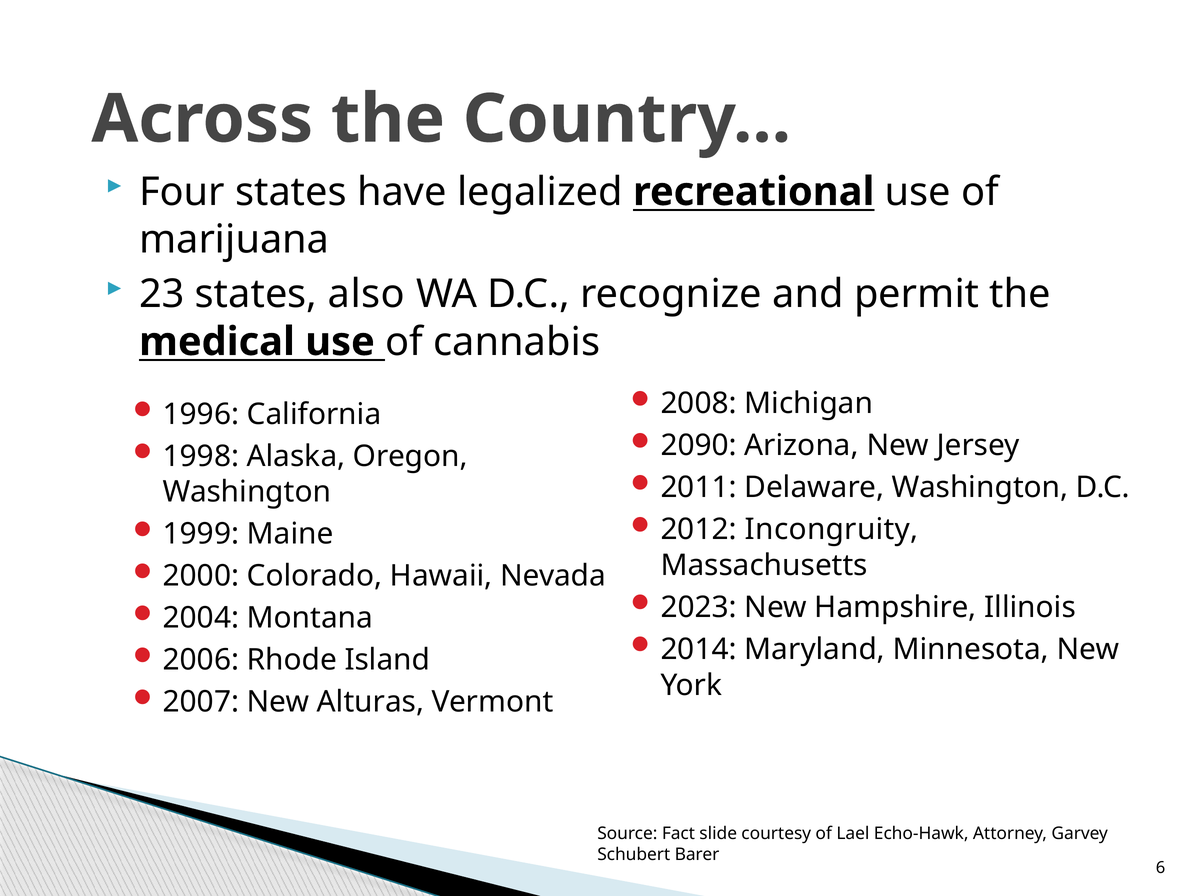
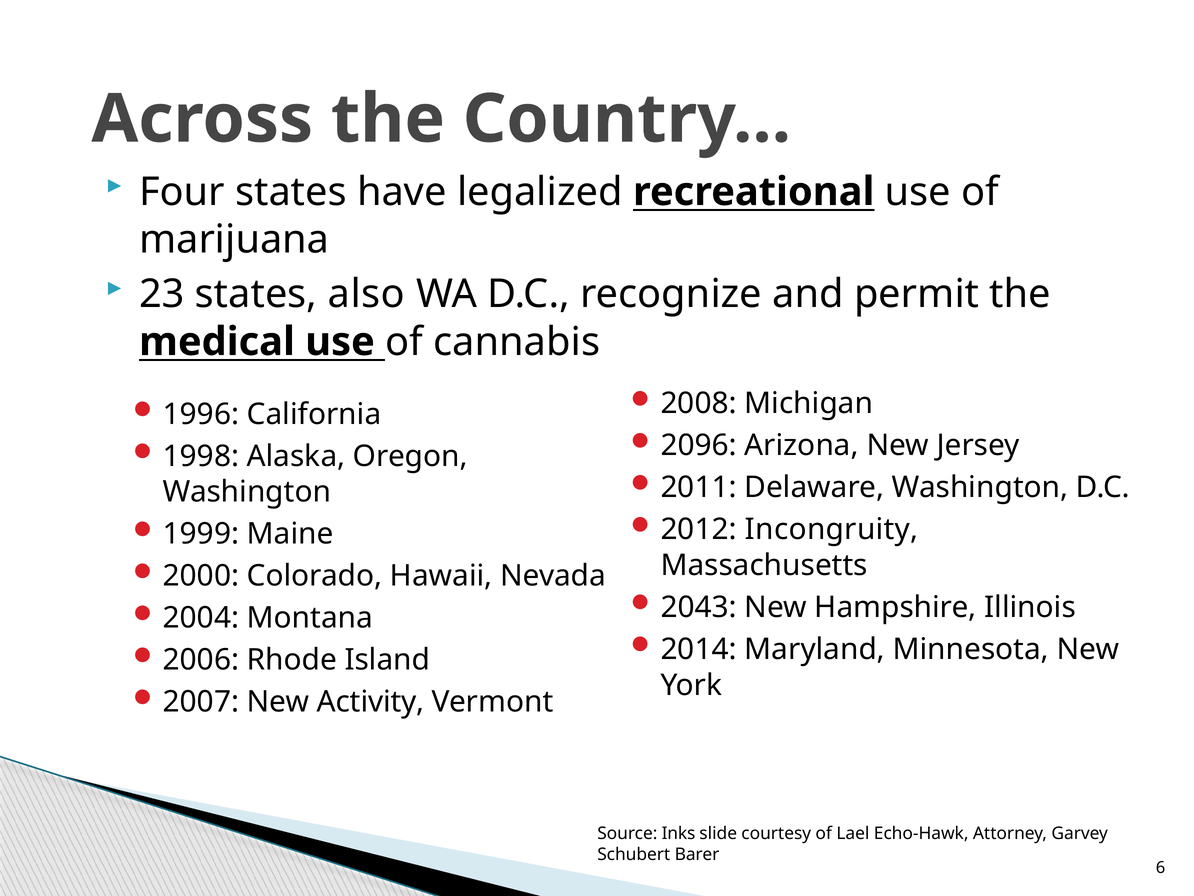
2090: 2090 -> 2096 (699, 445)
2023: 2023 -> 2043 (699, 607)
Alturas: Alturas -> Activity (371, 702)
Fact: Fact -> Inks (678, 833)
